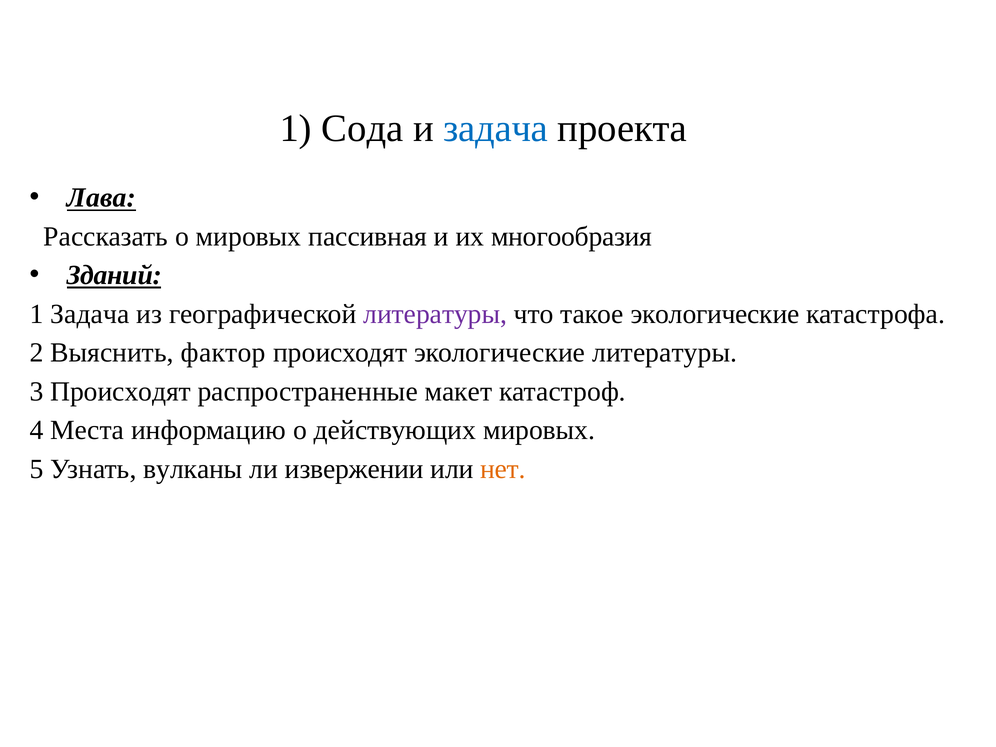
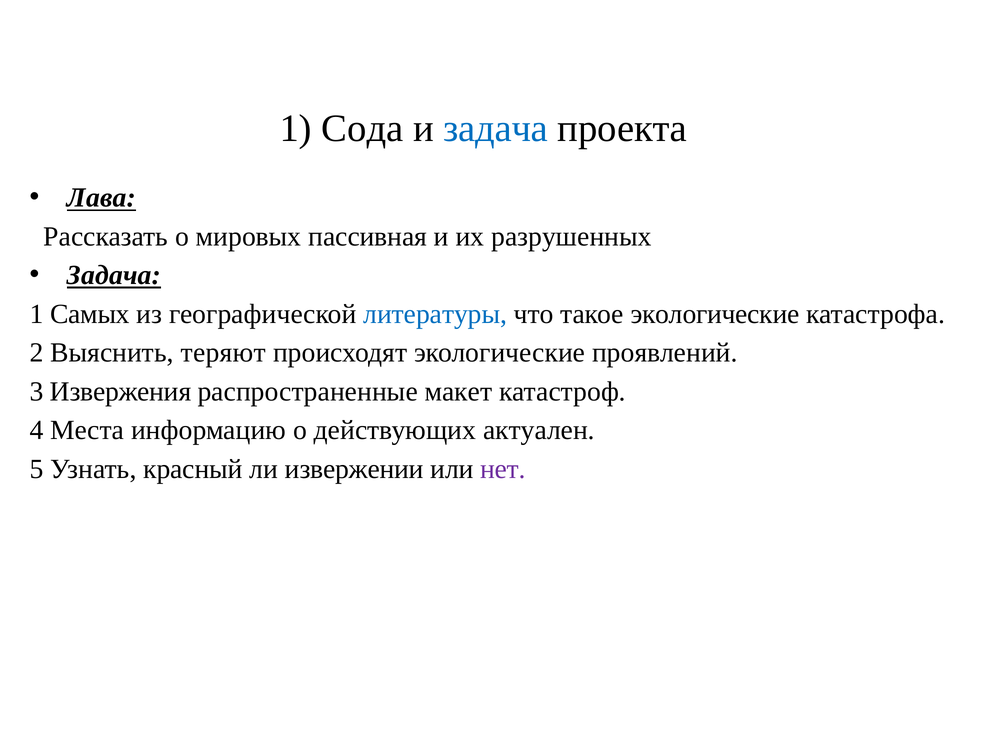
многообразия: многообразия -> разрушенных (571, 237)
Зданий: Зданий -> Задача (114, 275)
1 Задача: Задача -> Самых (90, 314)
литературы colour: purple -> blue (435, 314)
фактор: фактор -> теряют (223, 353)
экологические литературы: литературы -> проявлений (665, 353)
3 Происходят: Происходят -> Извержения (121, 392)
действующих мировых: мировых -> актуален (539, 430)
вулканы: вулканы -> красный (193, 469)
нет colour: orange -> purple (503, 469)
